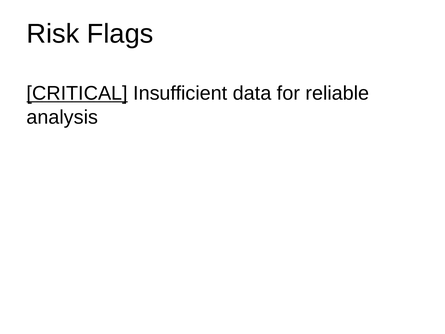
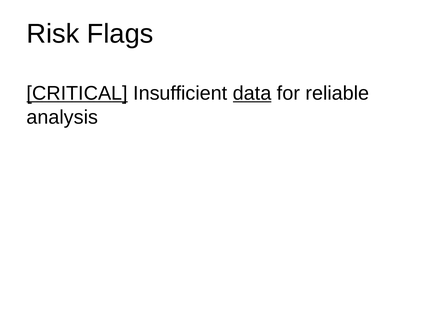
data underline: none -> present (252, 93)
